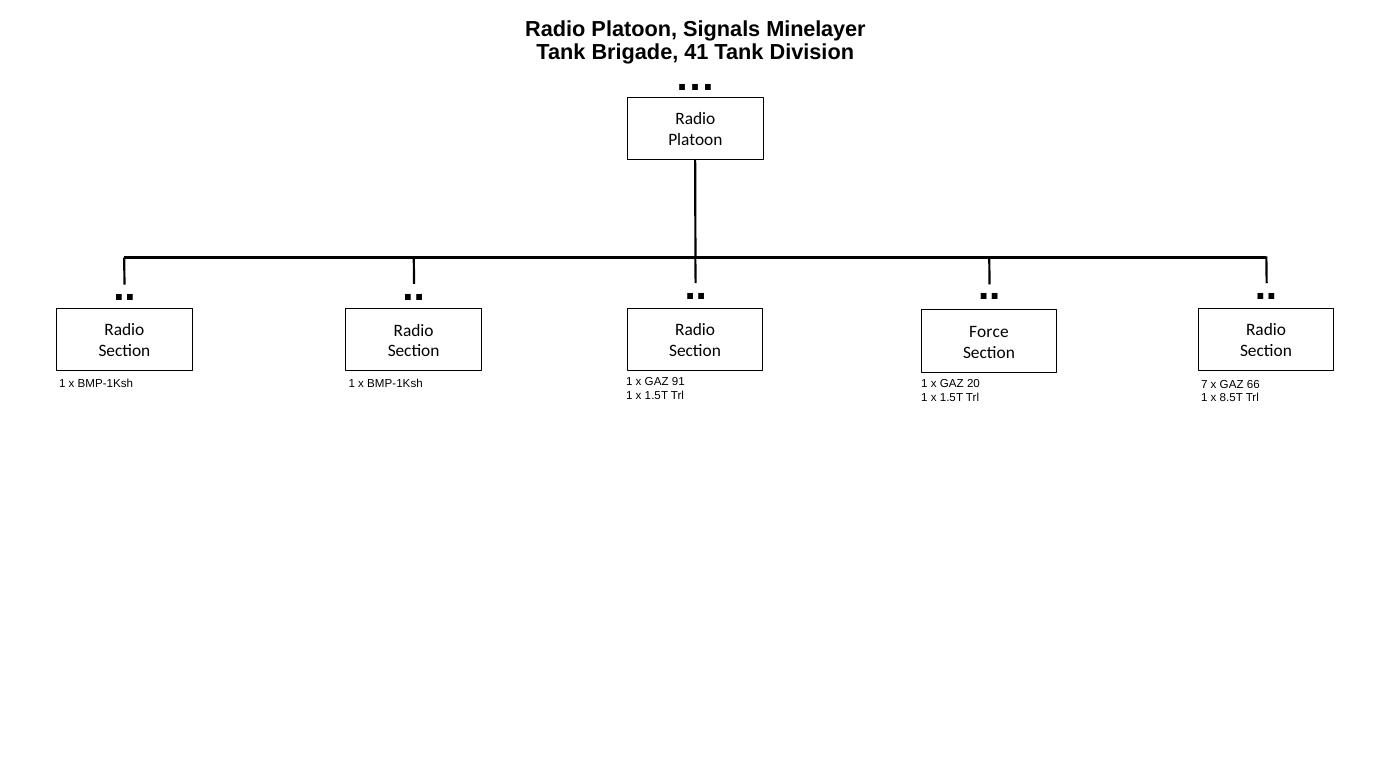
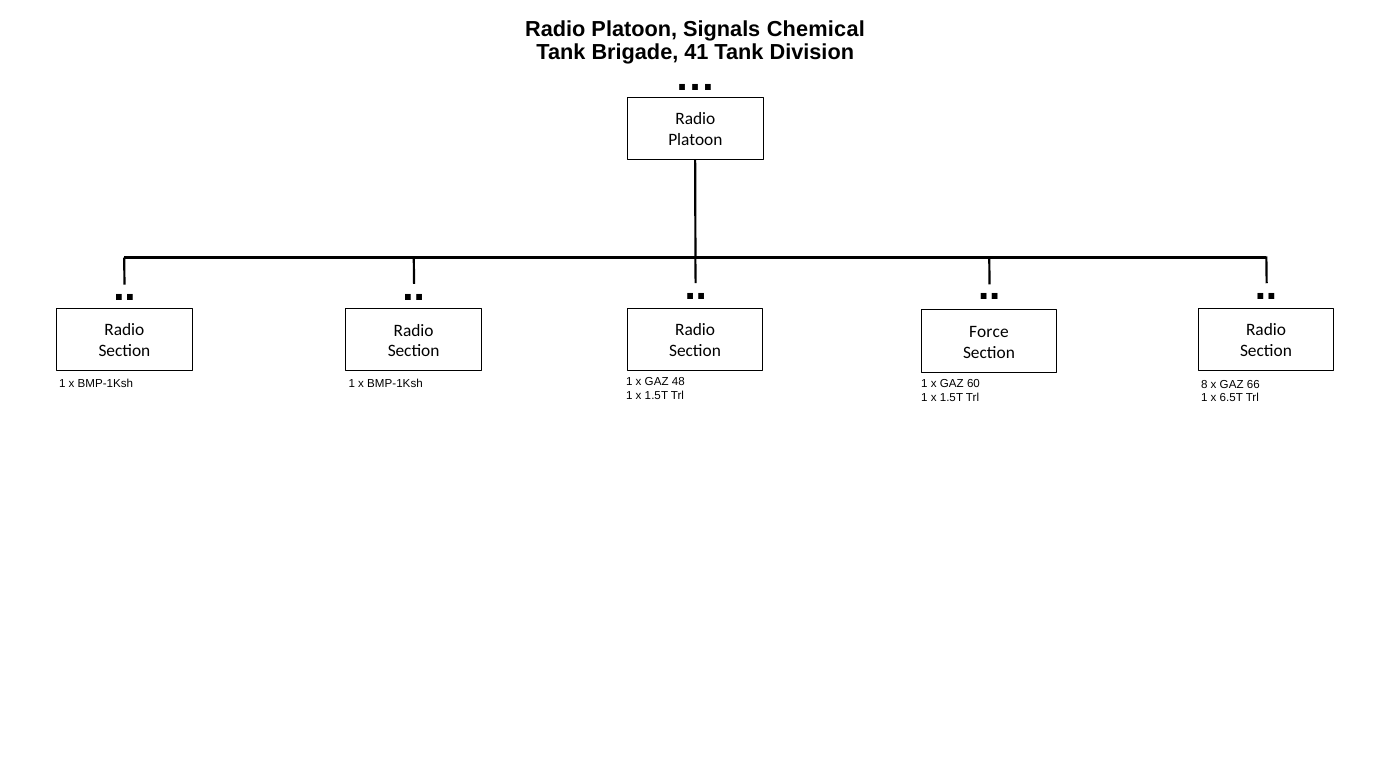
Minelayer: Minelayer -> Chemical (816, 29)
91: 91 -> 48 (678, 382)
20: 20 -> 60 (973, 384)
7: 7 -> 8 (1204, 384)
8.5T: 8.5T -> 6.5T (1231, 398)
